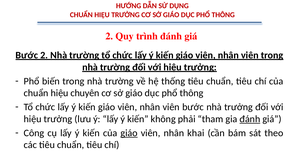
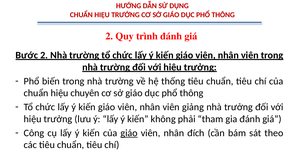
viên bước: bước -> giảng (193, 107)
đánh underline: present -> none (250, 119)
khai: khai -> đích (196, 133)
